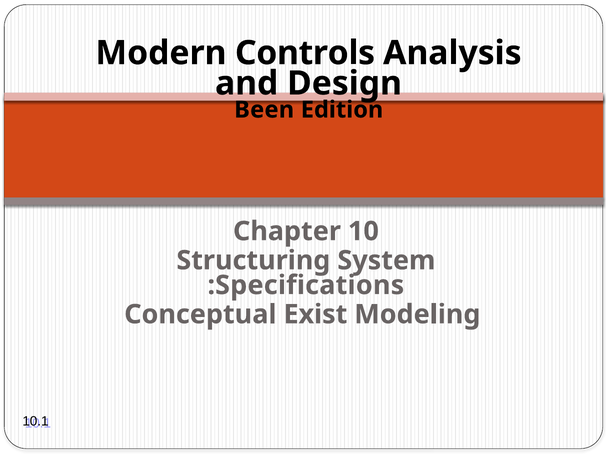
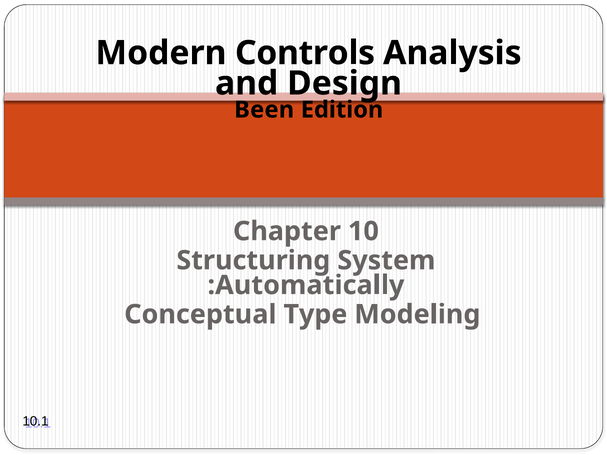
Specifications: Specifications -> Automatically (310, 285)
Exist: Exist -> Type (315, 315)
